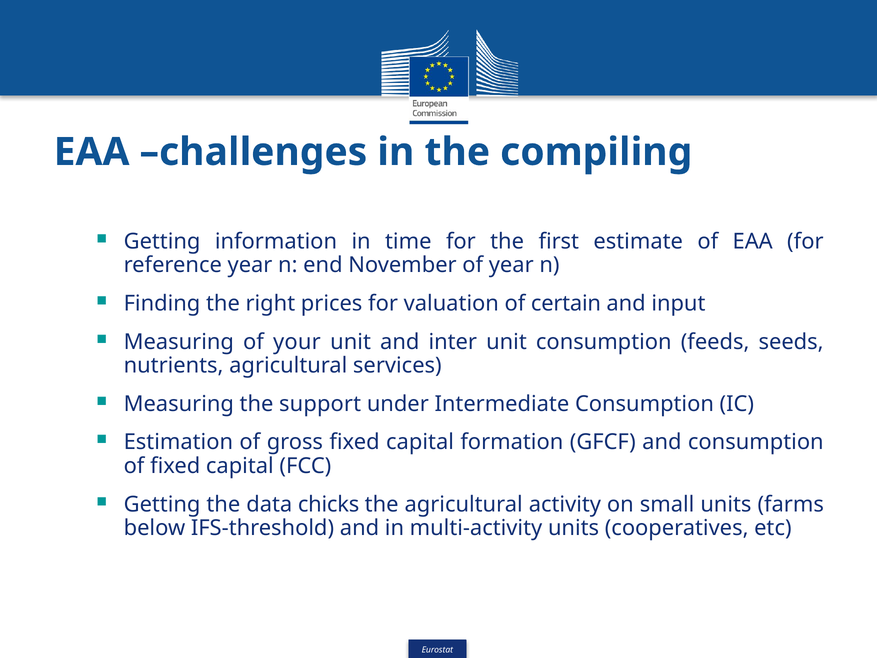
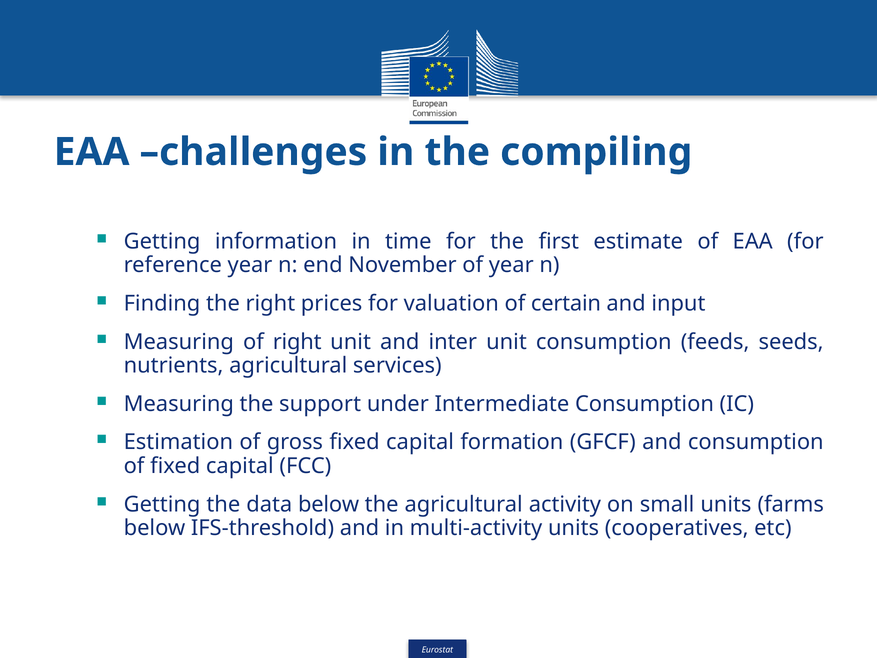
of your: your -> right (297, 342)
data chicks: chicks -> below (329, 504)
